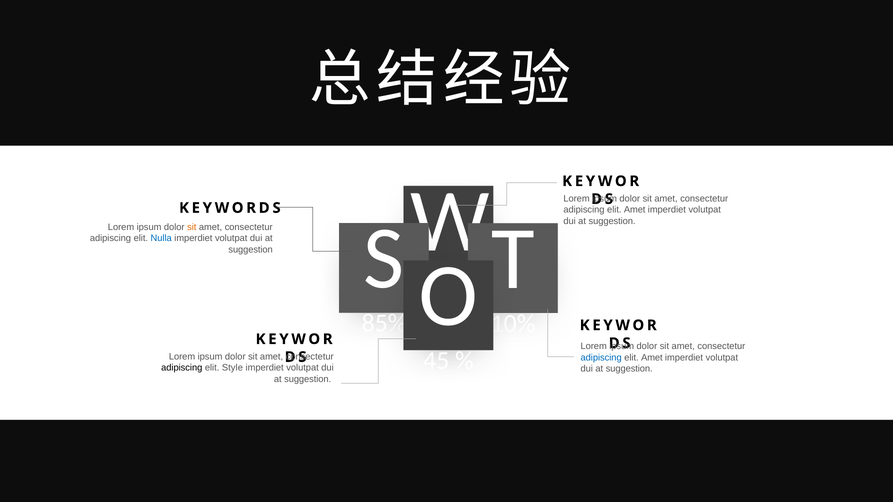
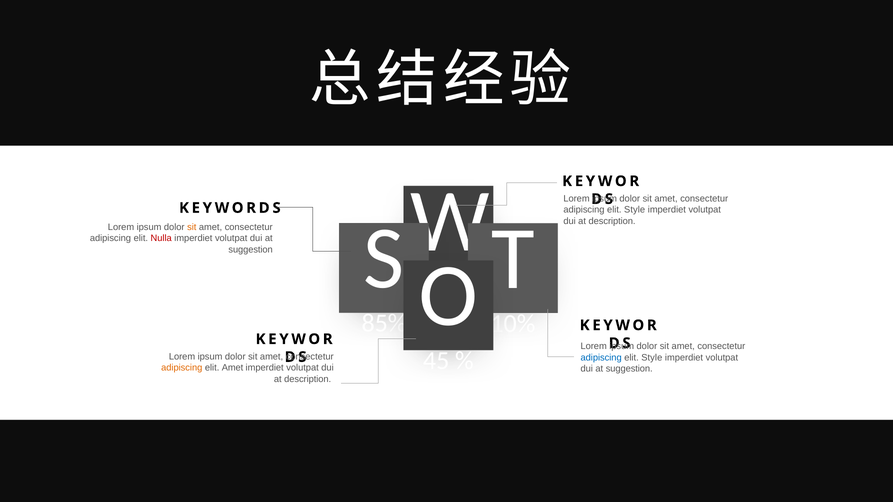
Amet: Amet -> Style (635, 210)
suggestion: suggestion -> description (612, 221)
Nulla colour: blue -> red (161, 238)
Amet: Amet -> Style (652, 358)
adipiscing colour: black -> orange (182, 368)
elit Style: Style -> Amet (233, 368)
suggestion: suggestion -> description (308, 379)
